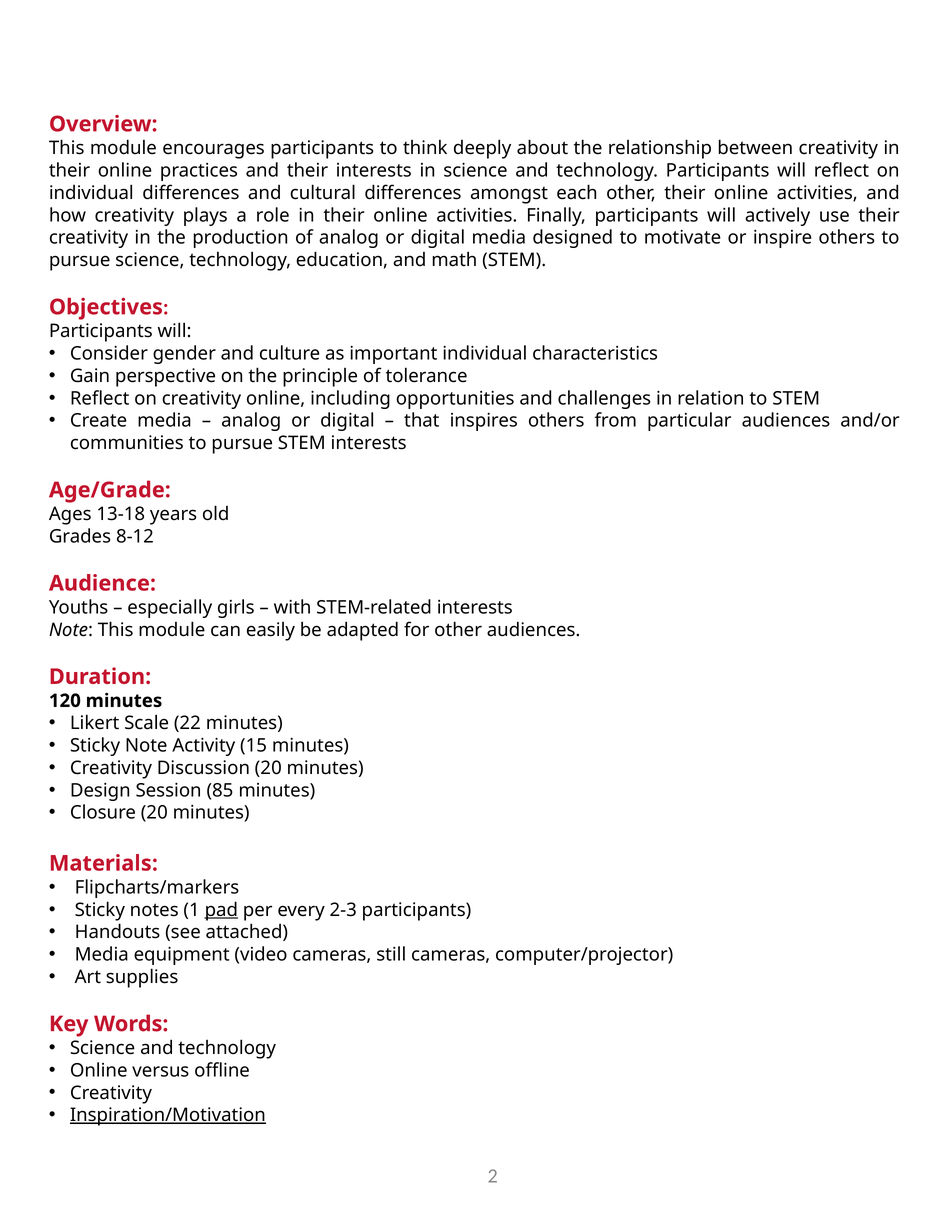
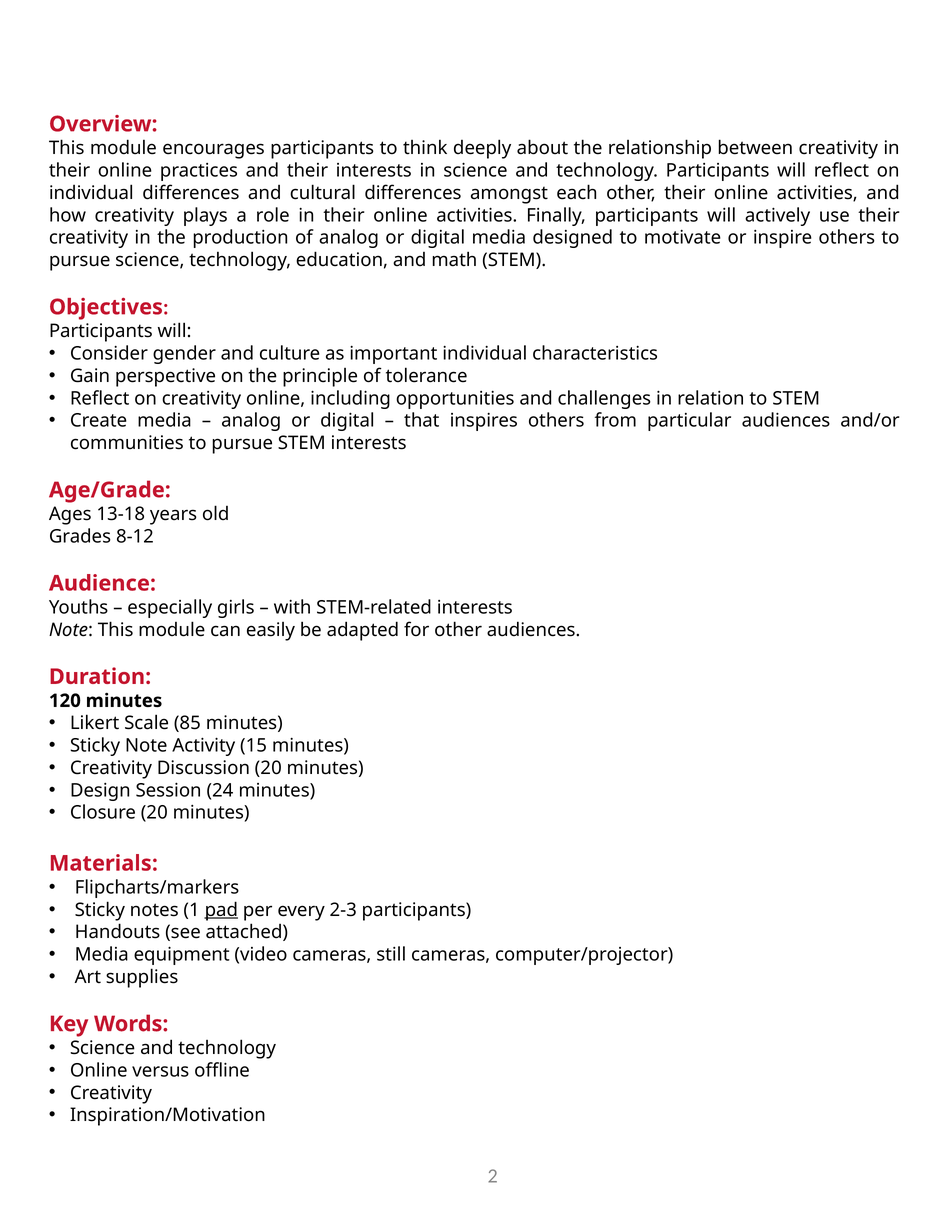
22: 22 -> 85 (187, 723)
85: 85 -> 24 (220, 790)
Inspiration/Motivation underline: present -> none (168, 1115)
